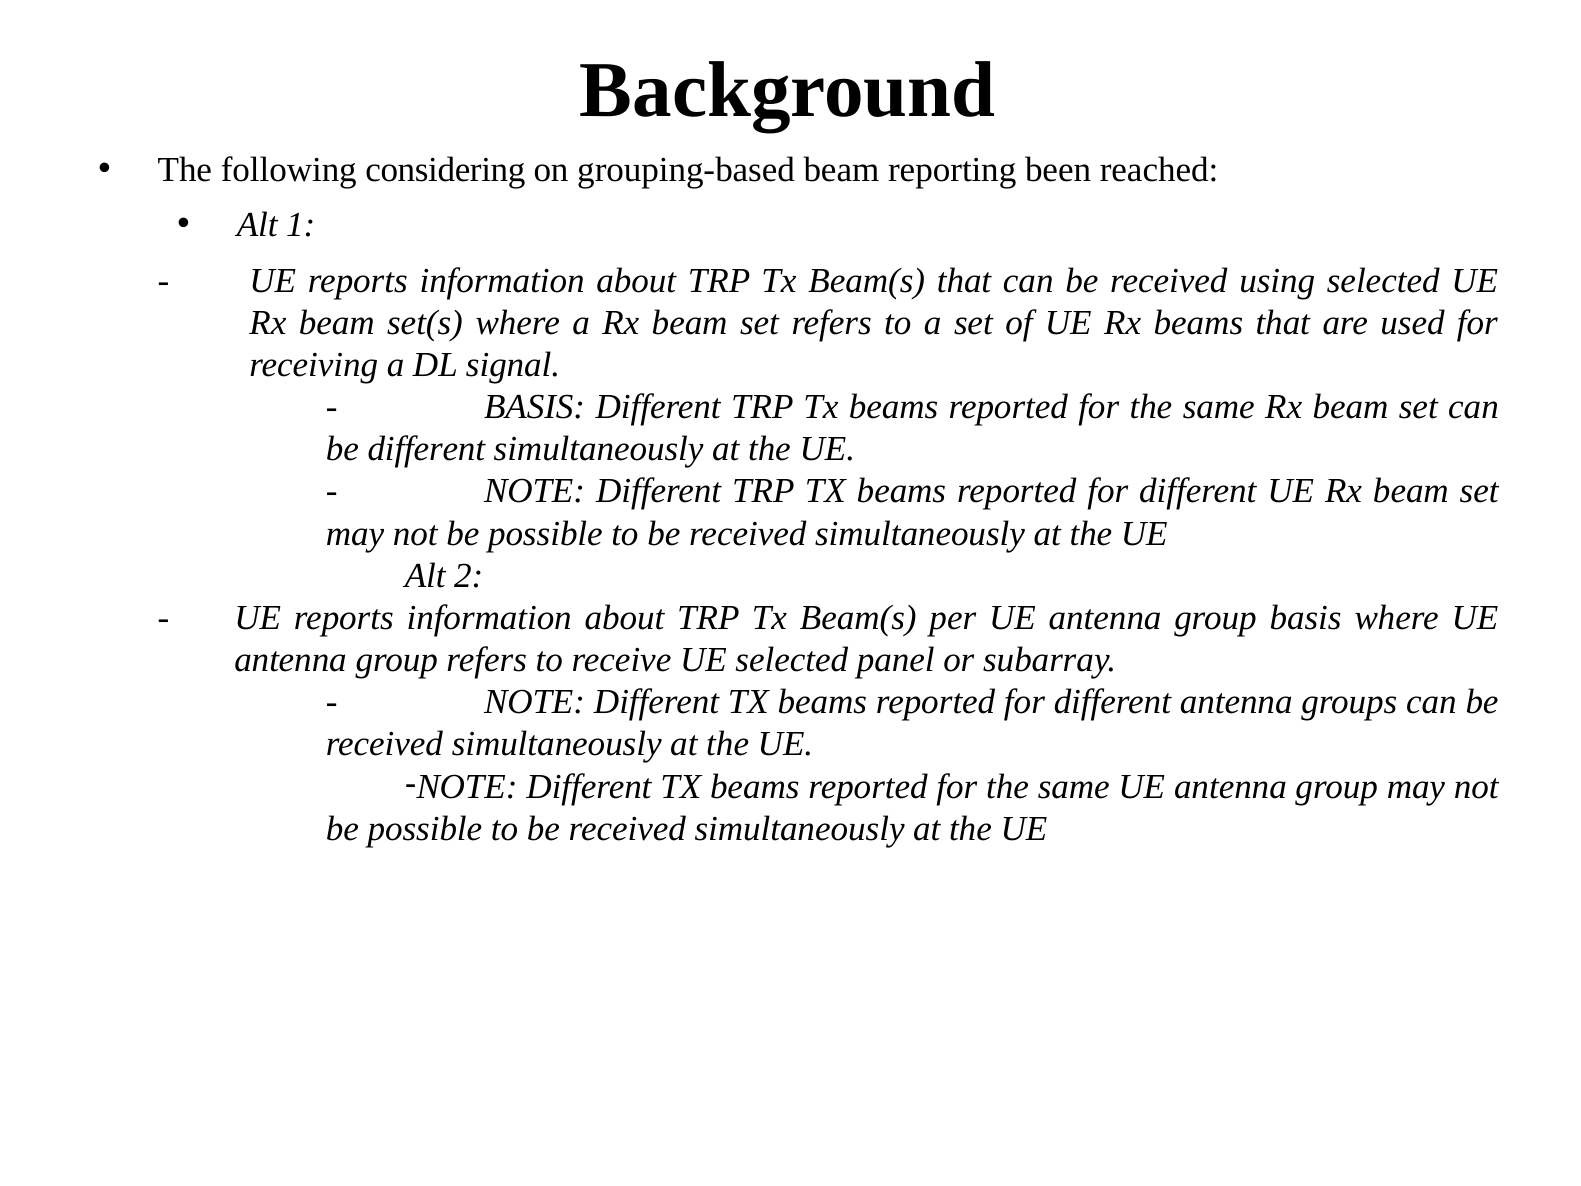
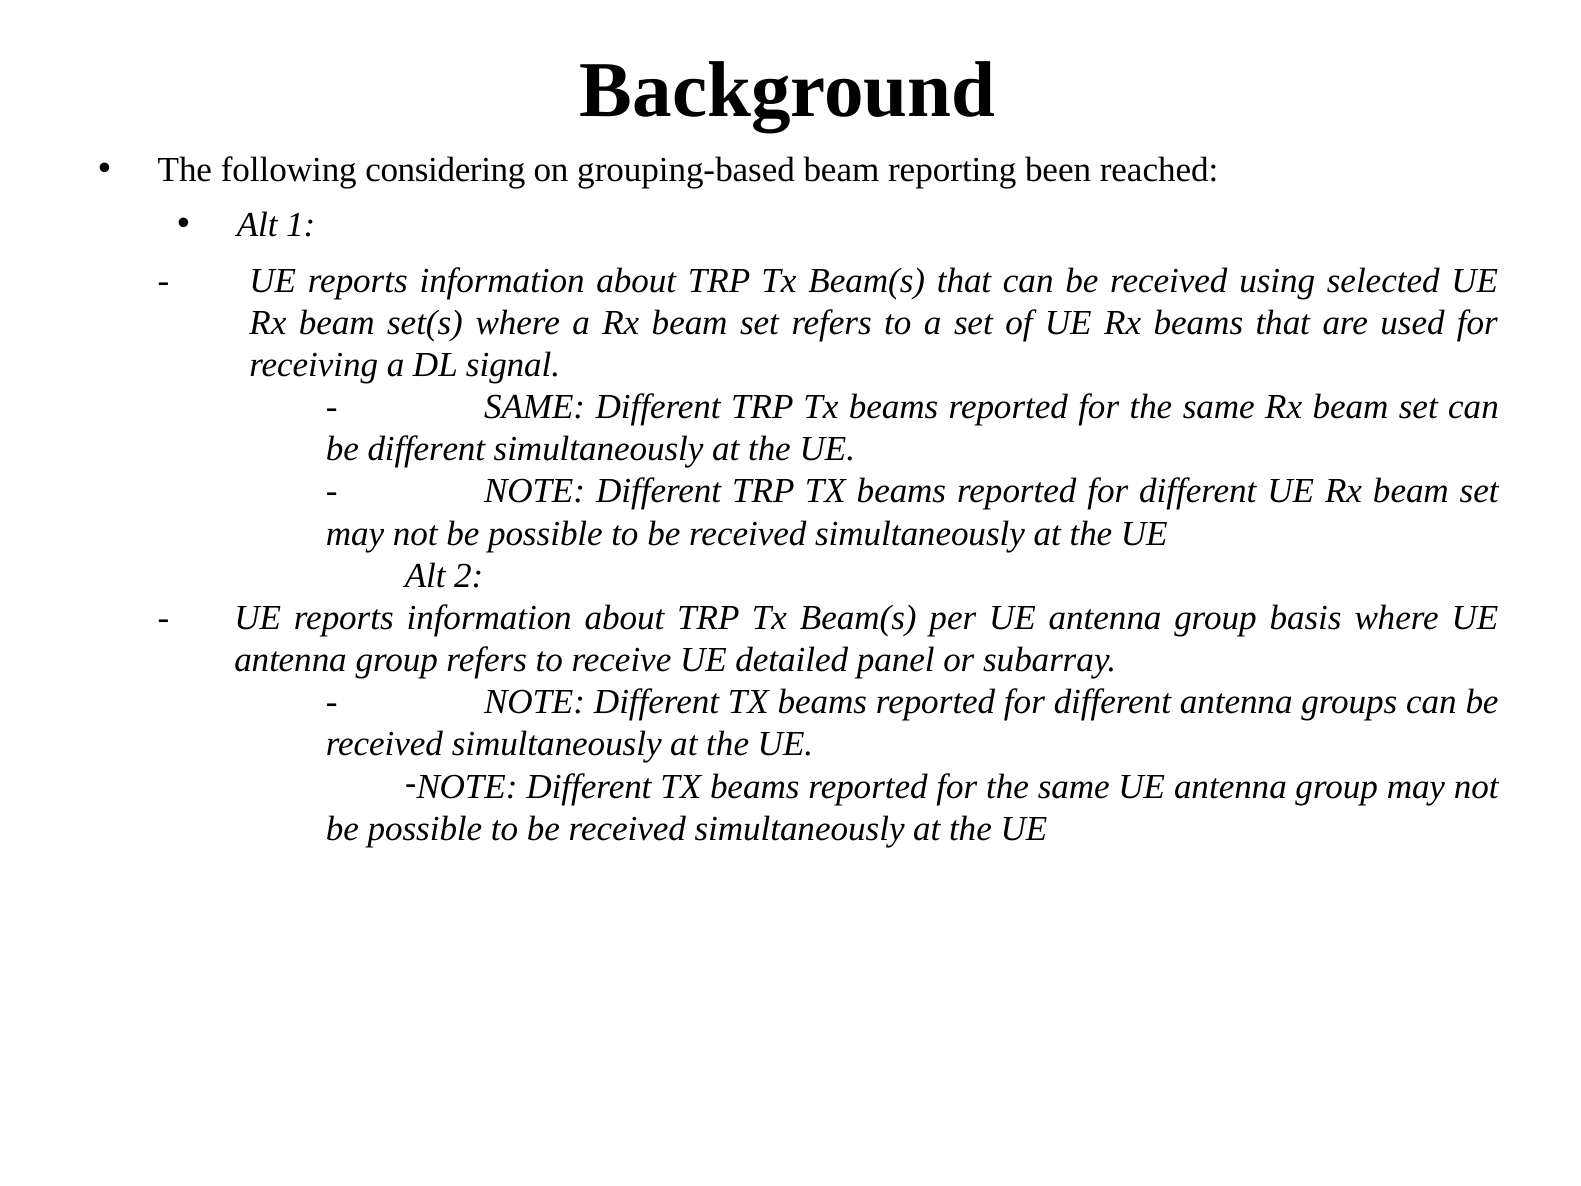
BASIS: BASIS -> SAME (535, 407)
UE selected: selected -> detailed (792, 660)
